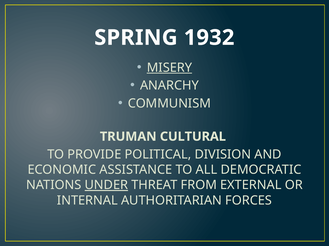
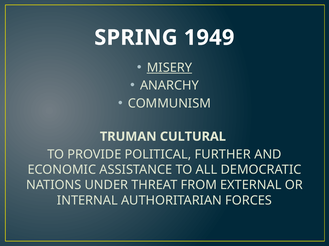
1932: 1932 -> 1949 (209, 38)
DIVISION: DIVISION -> FURTHER (223, 155)
UNDER underline: present -> none (106, 186)
